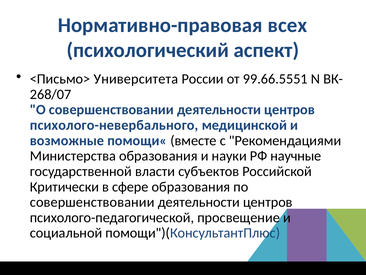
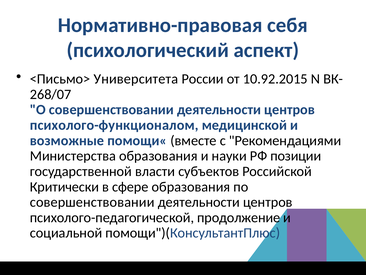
всех: всех -> себя (288, 25)
99.66.5551: 99.66.5551 -> 10.92.2015 (275, 79)
психолого-невербального: психолого-невербального -> психолого-функционалом (114, 125)
научные: научные -> позиции (296, 156)
просвещение: просвещение -> продолжение (239, 217)
